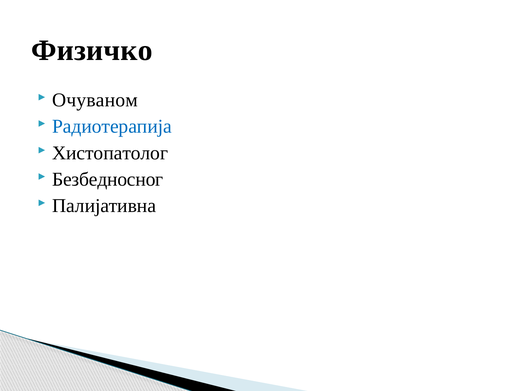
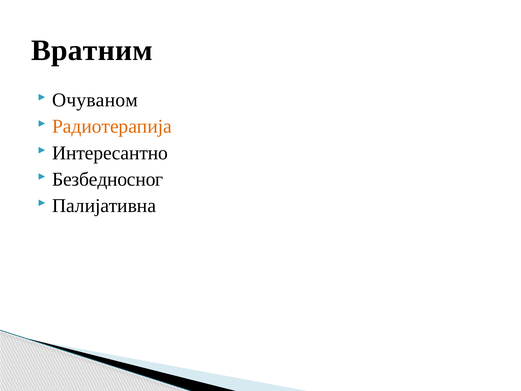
Физичко: Физичко -> Вратним (92, 50)
Радиотерапија colour: blue -> orange (112, 126)
Хистопатолог: Хистопатолог -> Интересантно (110, 153)
